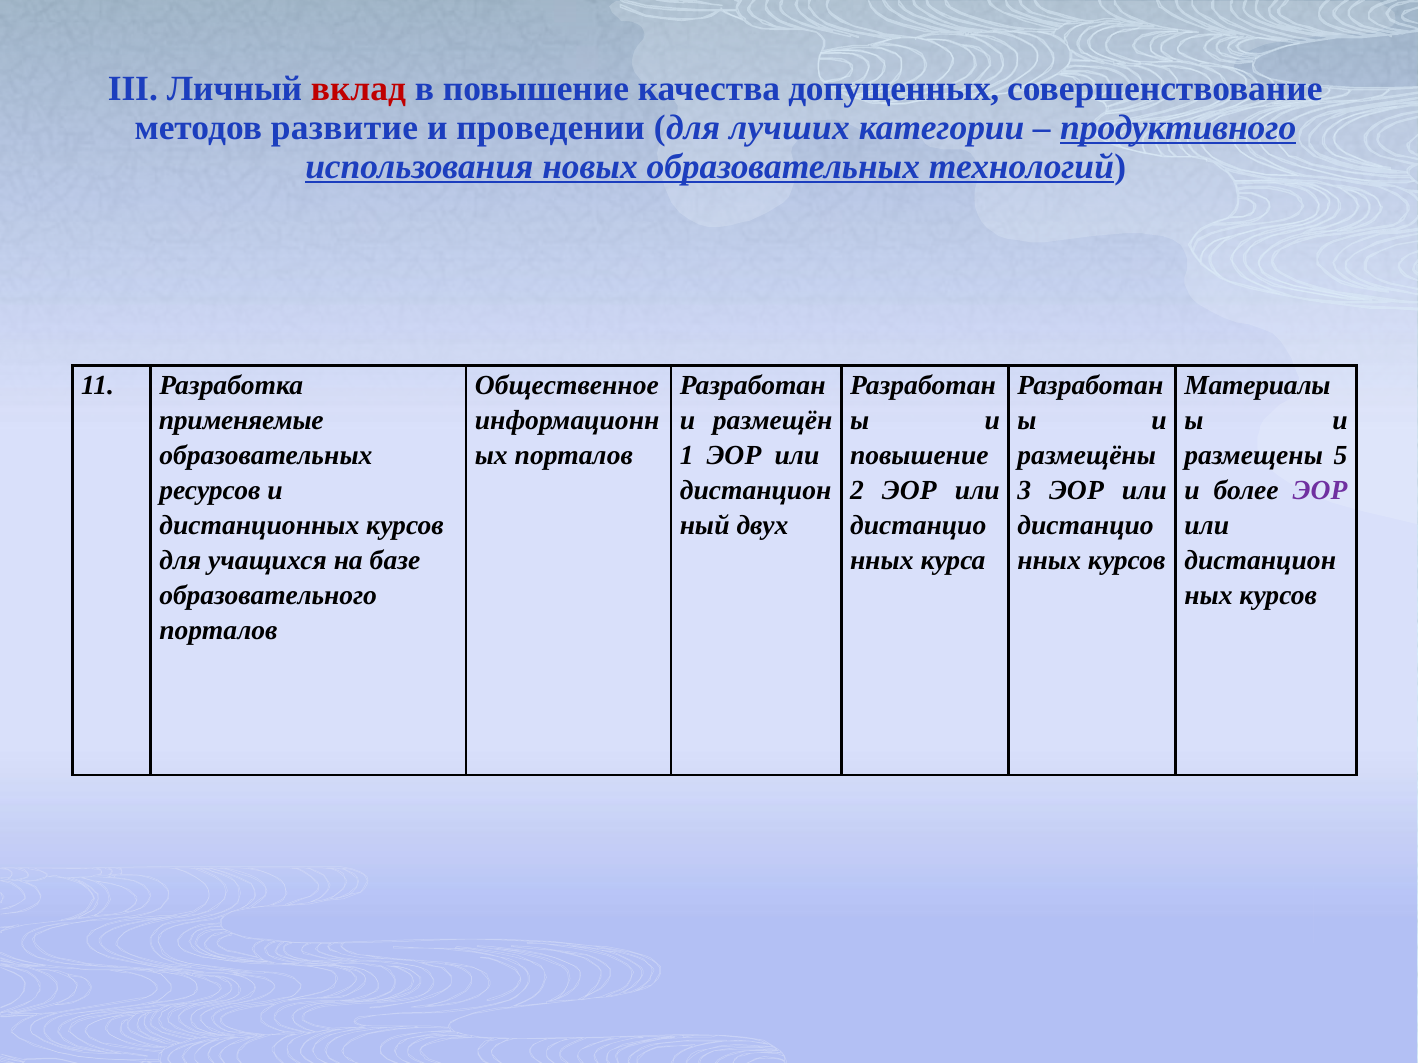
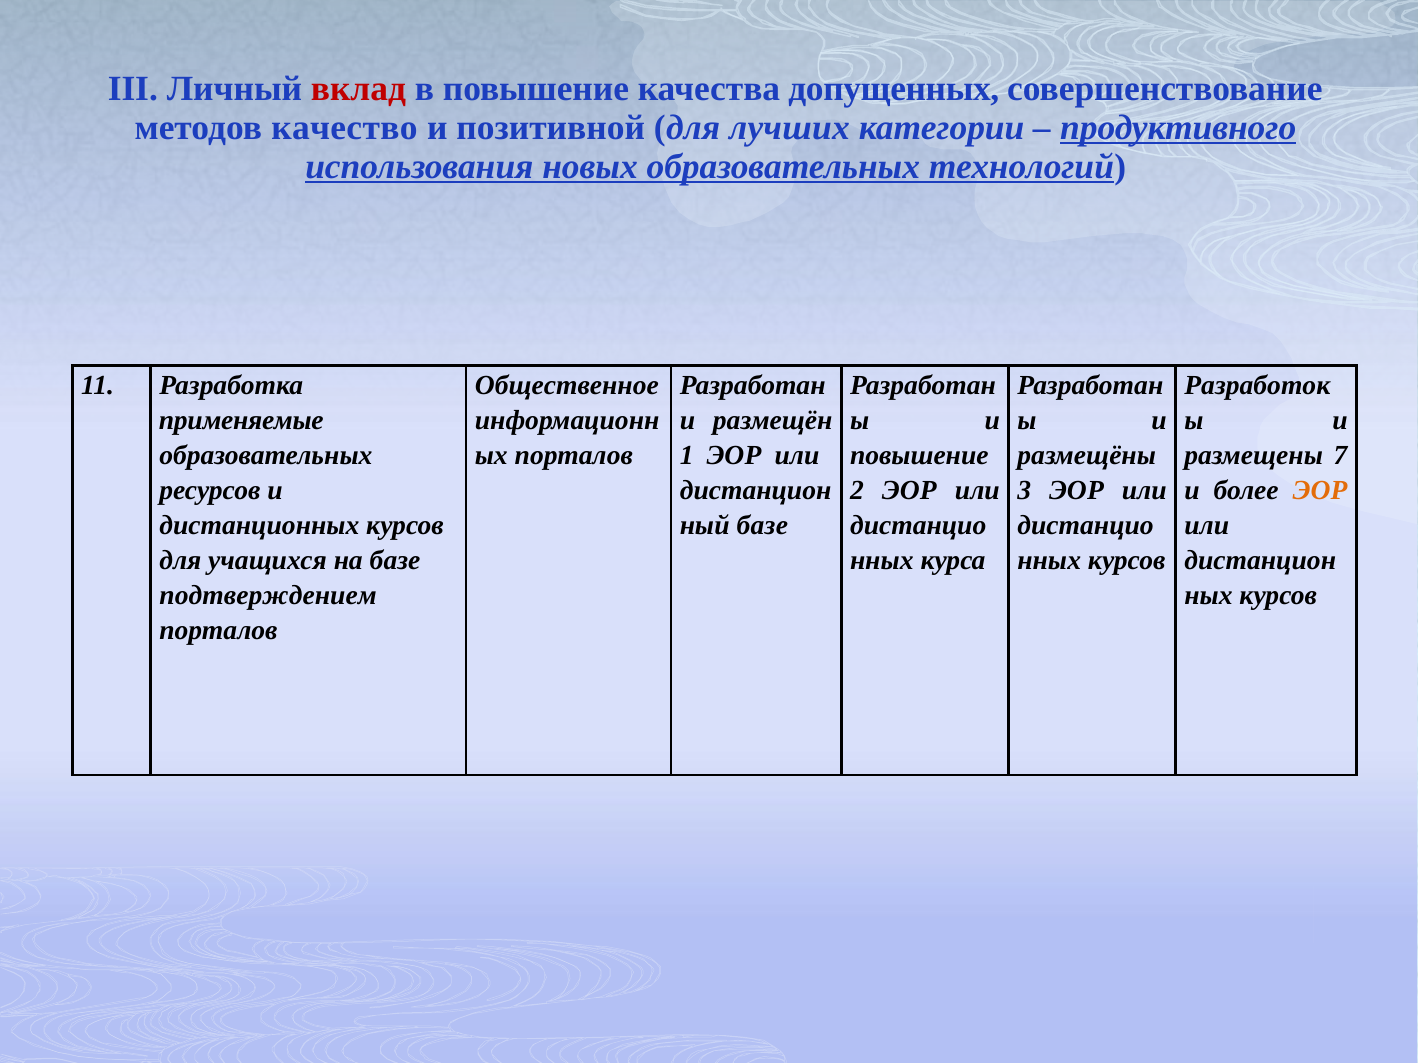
развитие: развитие -> качество (344, 128)
проведении: проведении -> позитивной (551, 128)
Материалы: Материалы -> Разработок (1257, 386)
5: 5 -> 7 (1340, 456)
ЭОР colour: purple -> orange (1320, 491)
двух: двух -> базе (762, 526)
образовательного: образовательного -> подтверждением (268, 596)
